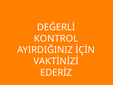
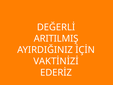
KONTROL: KONTROL -> ARITILMIŞ (56, 38)
